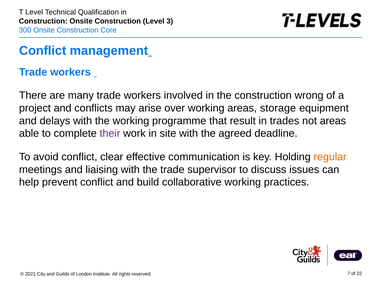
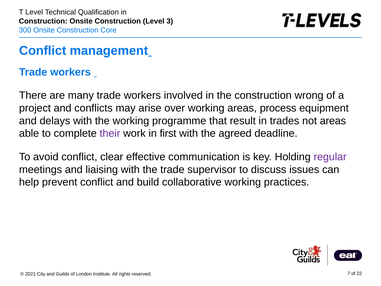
storage: storage -> process (278, 108)
site: site -> first (168, 133)
regular colour: orange -> purple (330, 157)
